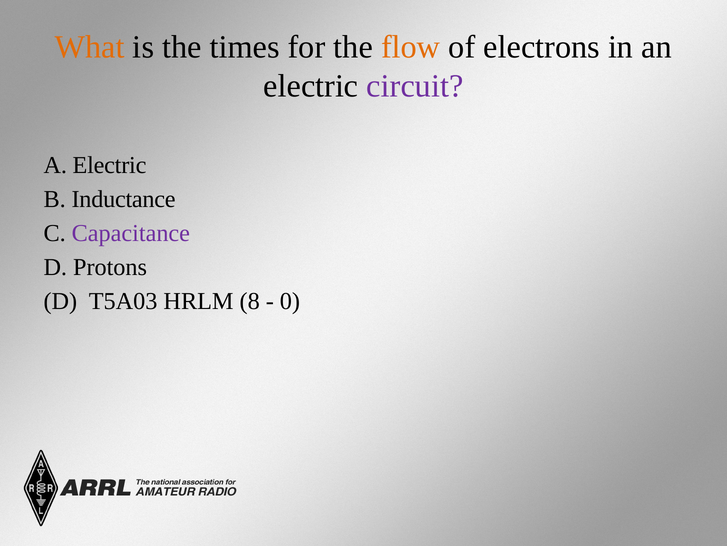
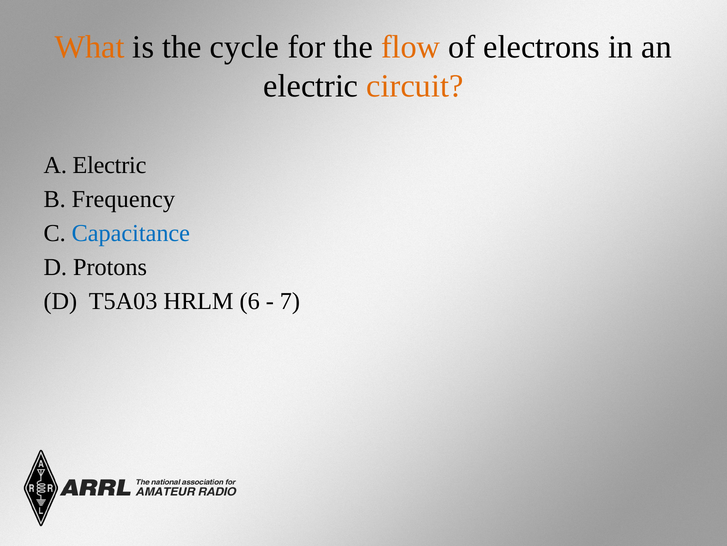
times: times -> cycle (244, 47)
circuit colour: purple -> orange (415, 86)
Inductance: Inductance -> Frequency (123, 199)
Capacitance colour: purple -> blue (131, 233)
8: 8 -> 6 (250, 301)
0: 0 -> 7 (290, 301)
